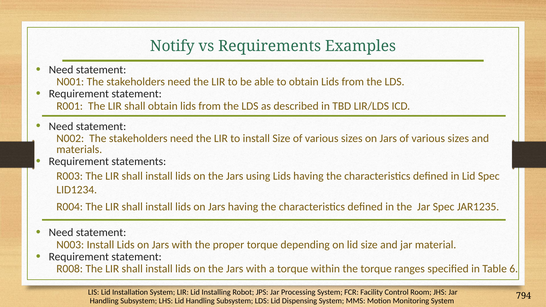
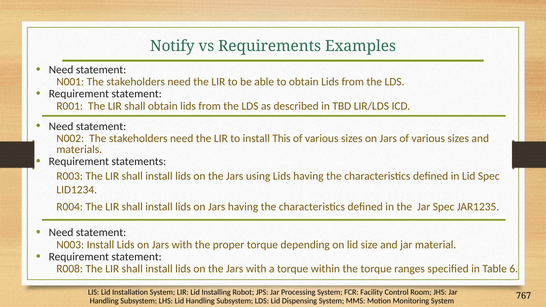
install Size: Size -> This (281, 138)
794: 794 -> 767 (524, 296)
